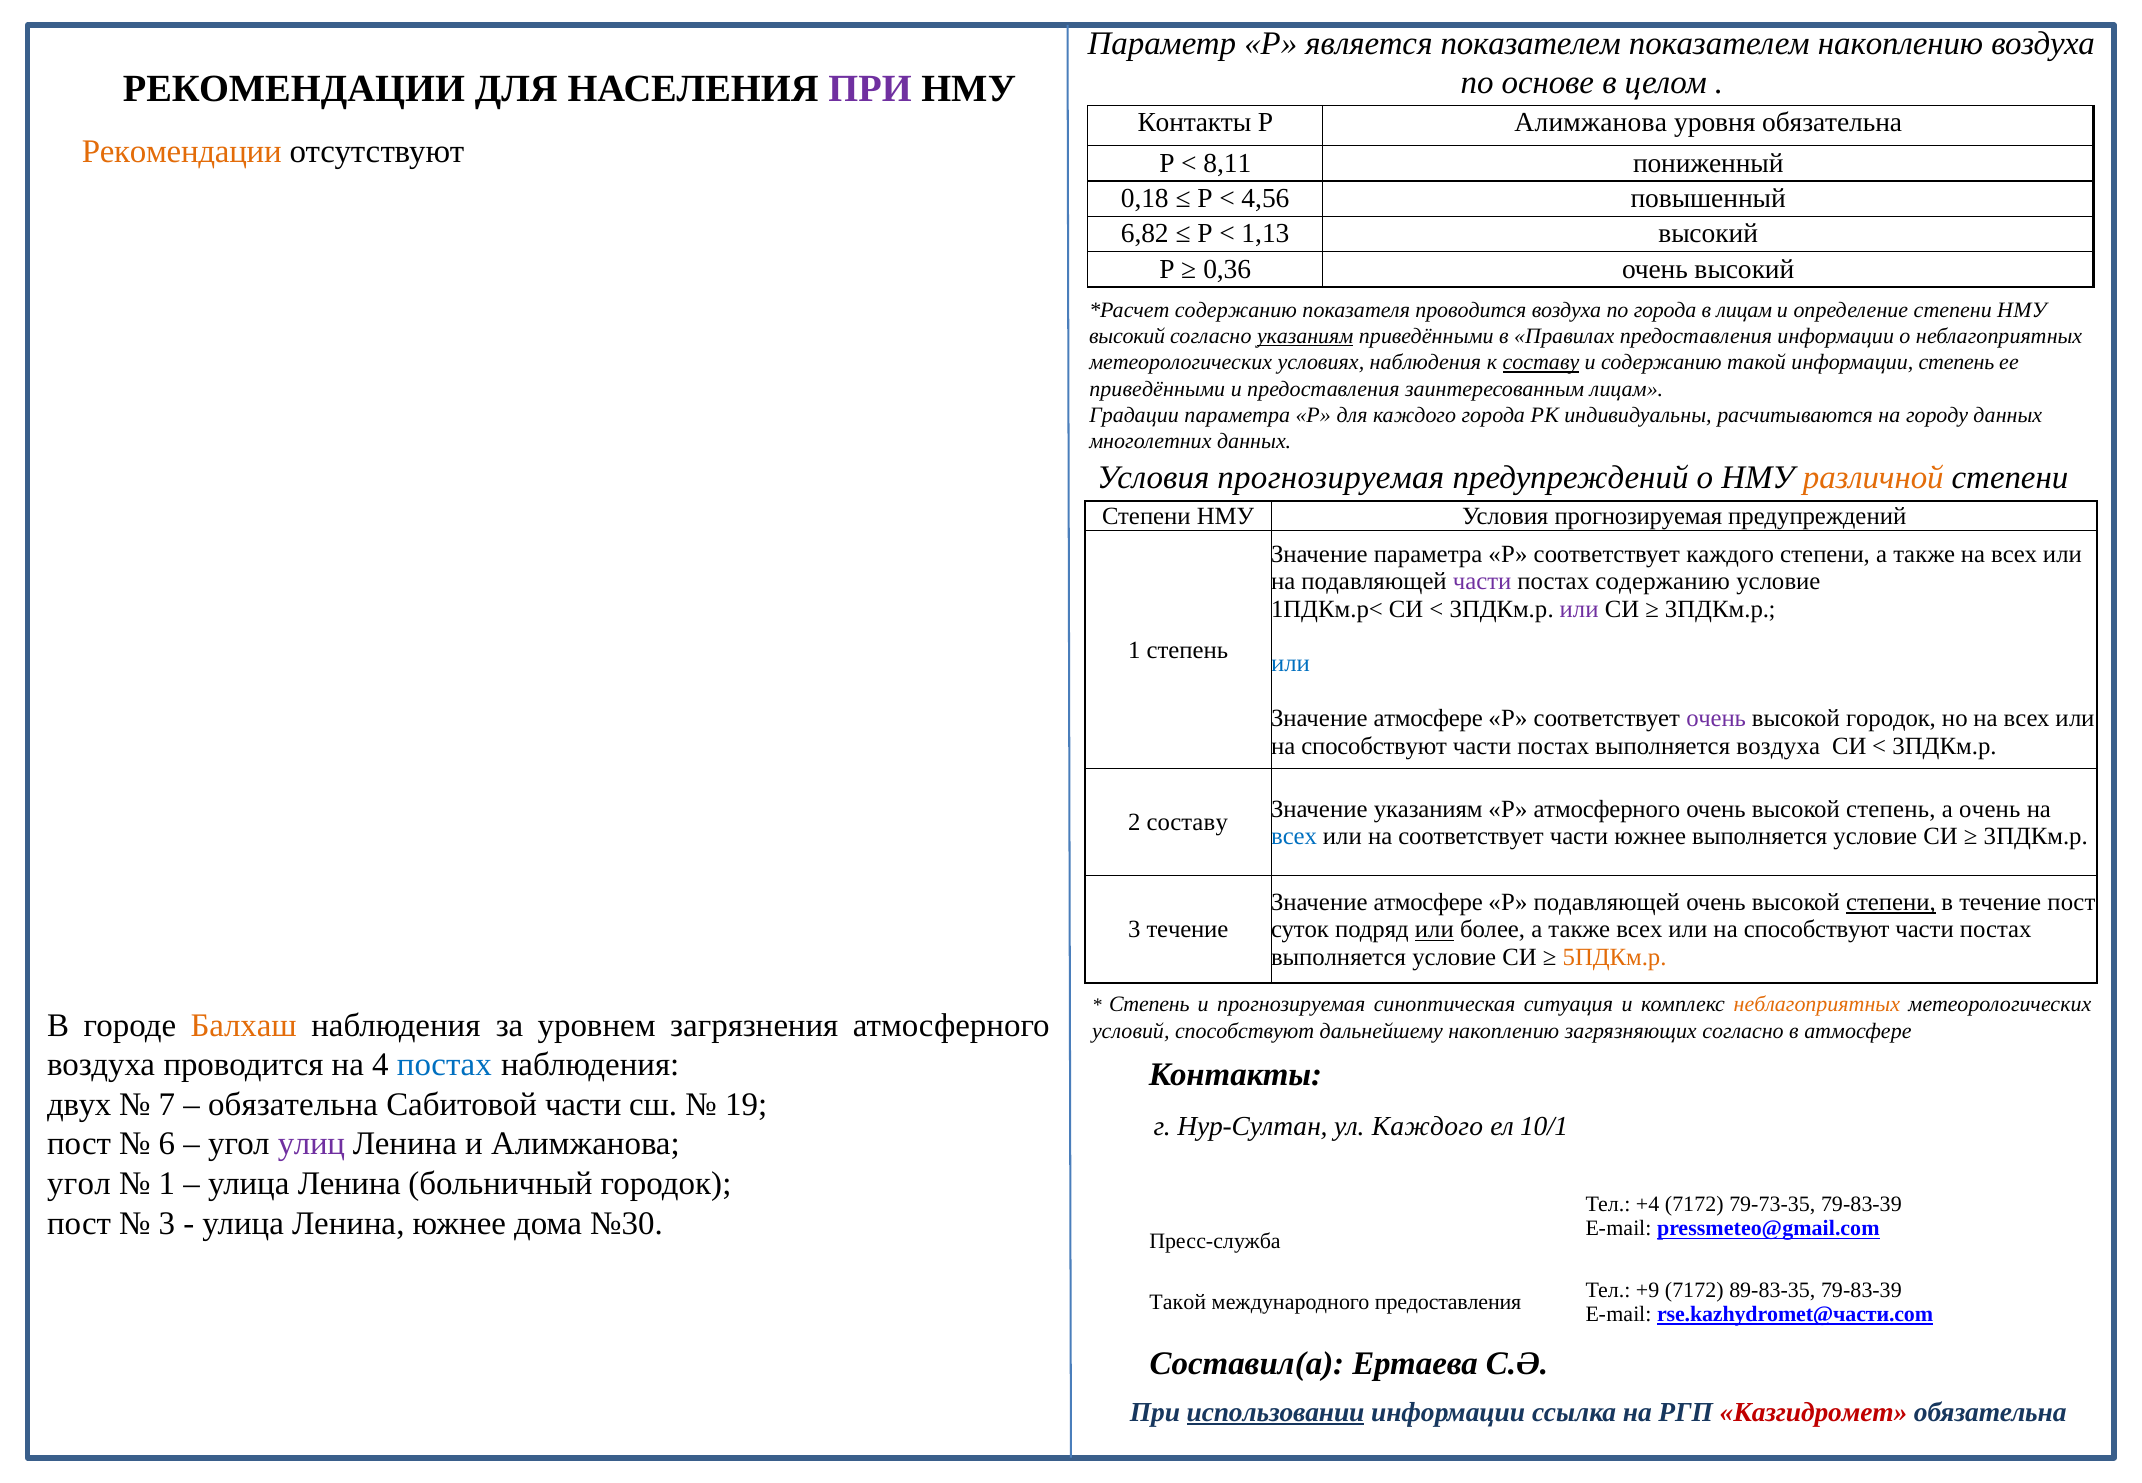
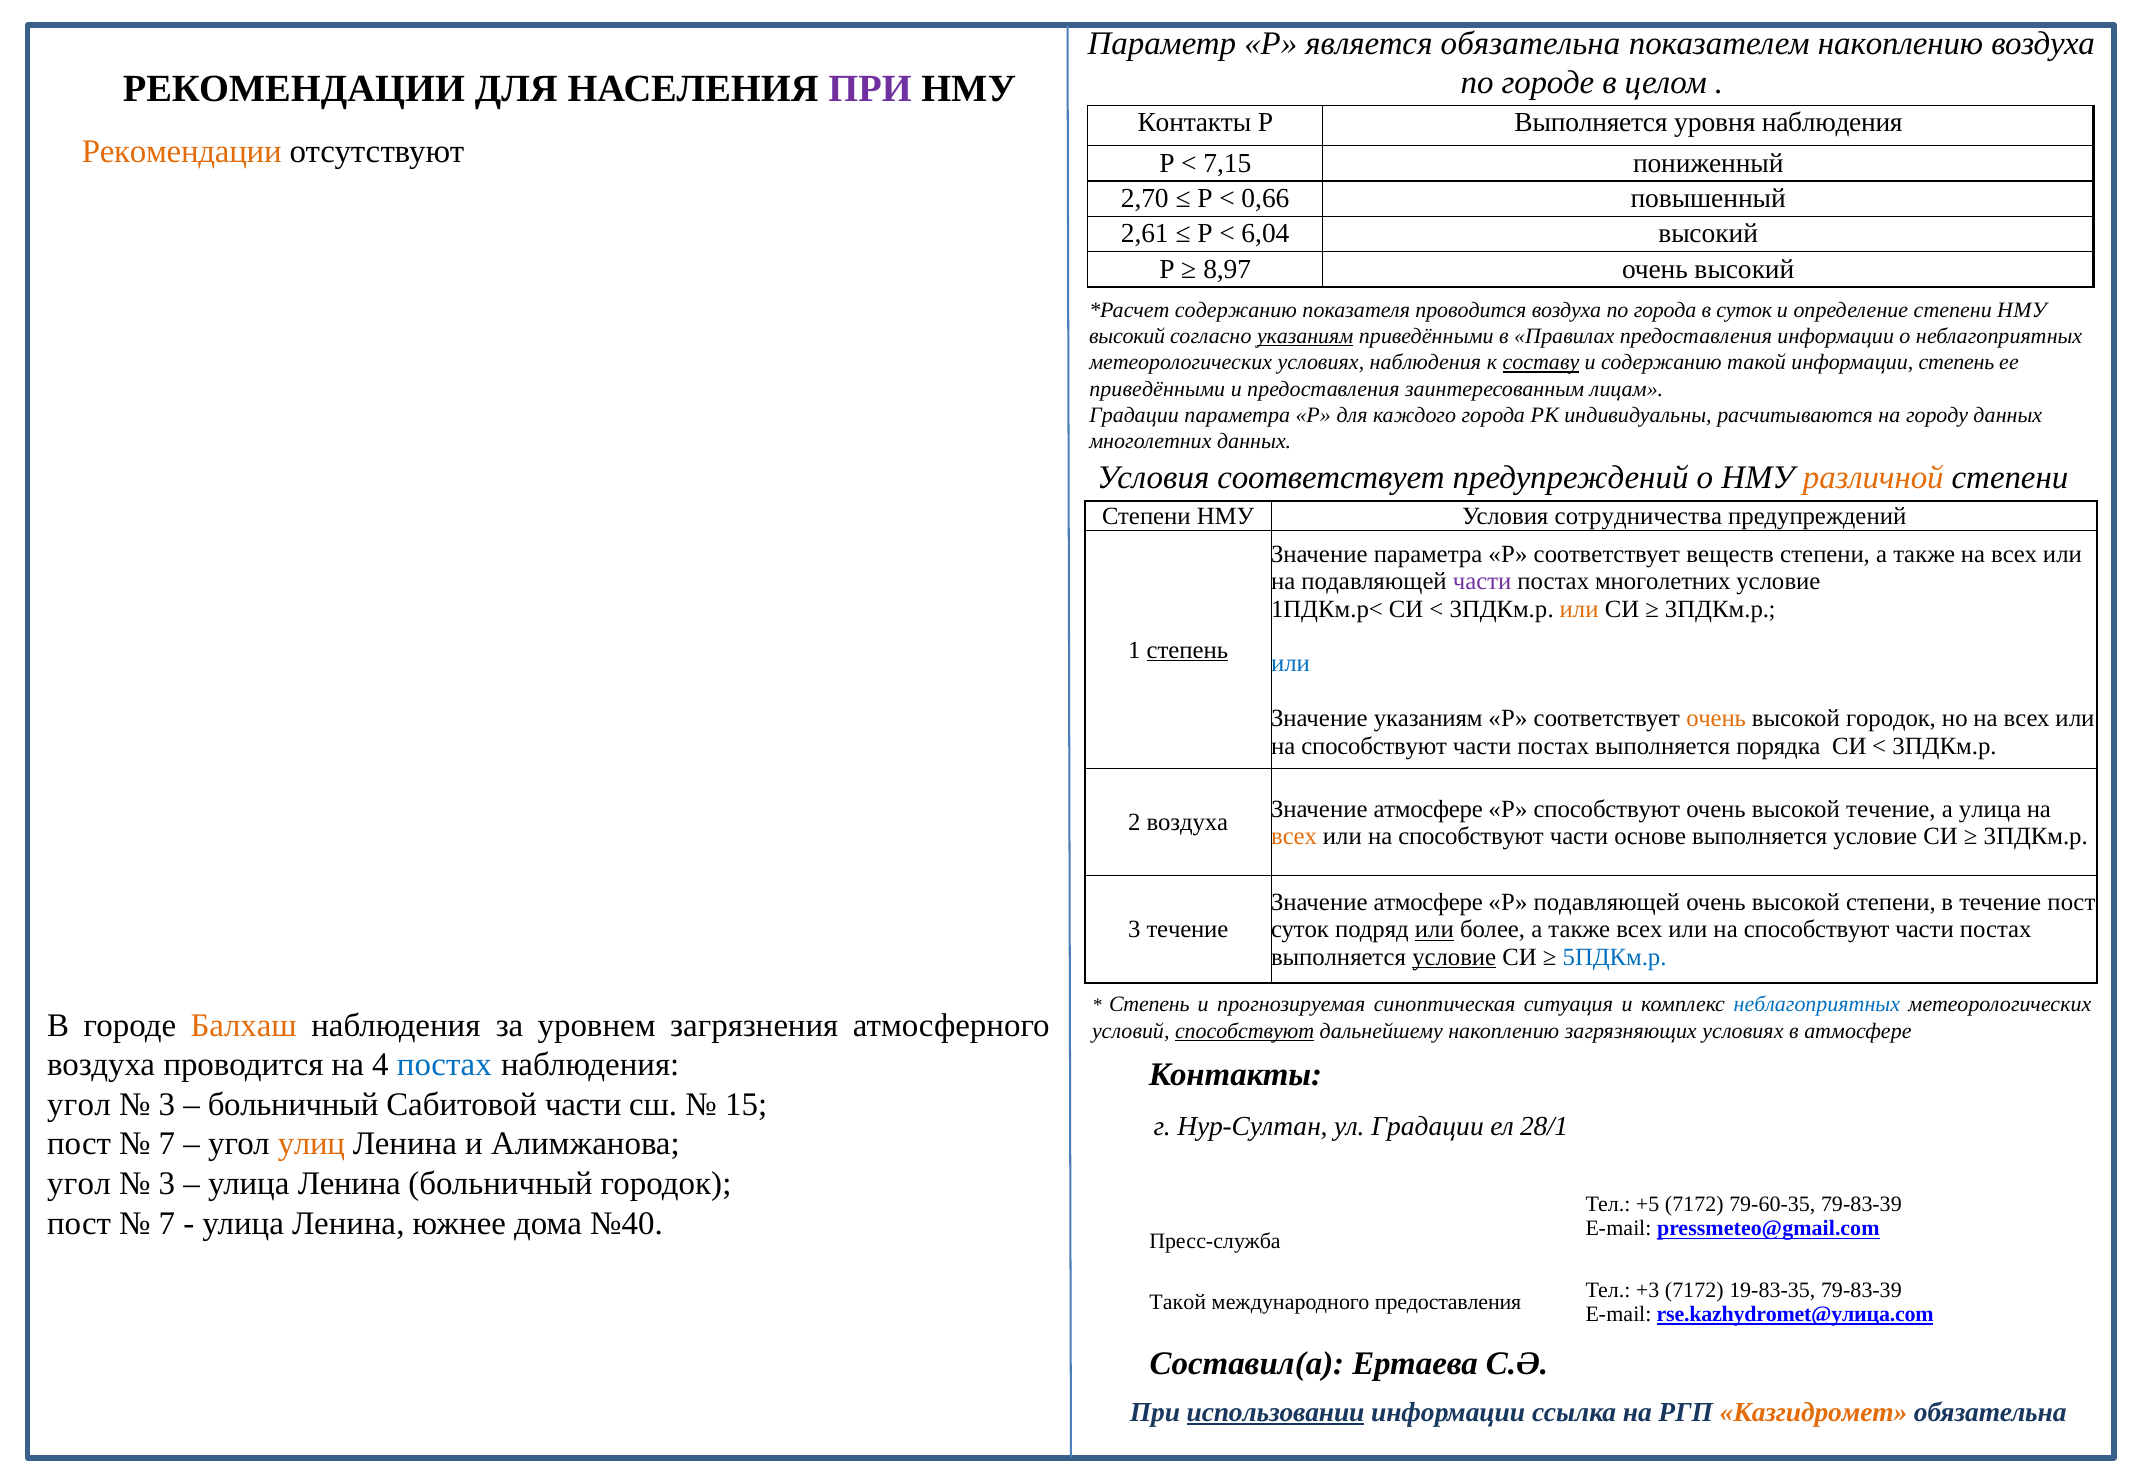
является показателем: показателем -> обязательна (1531, 43)
по основе: основе -> городе (1548, 83)
Р Алимжанова: Алимжанова -> Выполняется (1591, 123)
уровня обязательна: обязательна -> наблюдения (1832, 123)
8,11: 8,11 -> 7,15 (1227, 163)
0,18: 0,18 -> 2,70 (1145, 198)
4,56: 4,56 -> 0,66 (1265, 198)
6,82: 6,82 -> 2,61 (1145, 234)
1,13: 1,13 -> 6,04 (1265, 234)
0,36: 0,36 -> 8,97 (1227, 269)
в лицам: лицам -> суток (1744, 310)
прогнозируемая: прогнозируемая -> соответствует (1331, 477)
НМУ Условия прогнозируемая: прогнозируемая -> сотрудничества (1638, 516)
соответствует каждого: каждого -> веществ (1730, 554)
постах содержанию: содержанию -> многолетних (1663, 581)
или colour: purple -> orange (1579, 609)
степень underline: none -> present (1187, 650)
атмосфере: атмосфере -> указаниям (1428, 718)
очень colour: purple -> orange (1716, 718)
выполняется воздуха: воздуха -> порядка (1778, 746)
указаниям: указаниям -> атмосфере (1428, 809)
Р атмосферного: атмосферного -> способствуют (1607, 809)
высокой степень: степень -> течение (1891, 809)
а очень: очень -> улица (1990, 809)
2 составу: составу -> воздуха (1187, 822)
всех colour: blue -> orange (1294, 836)
соответствует: соответствует -> способствуют (1471, 836)
части южнее: южнее -> основе (1650, 836)
степени underline: present -> none (1891, 902)
условие underline: none -> present (1454, 957)
5ПДКм.р colour: orange -> blue (1615, 957)
неблагоприятных colour: orange -> blue (1817, 1004)
способствуют underline: none -> present (1245, 1031)
загрязняющих согласно: согласно -> условиях (1743, 1031)
двух: двух -> угол (79, 1104)
7: 7 -> 3 (167, 1104)
обязательна: обязательна -> больничный (293, 1104)
19: 19 -> 15 (746, 1104)
ул Каждого: Каждого -> Градации (1428, 1127)
10/1: 10/1 -> 28/1 (1544, 1127)
6: 6 -> 7 (167, 1144)
улиц colour: purple -> orange (311, 1144)
1: 1 -> 3 (167, 1184)
+4: +4 -> +5 (1648, 1204)
79-73-35: 79-73-35 -> 79-60-35 (1772, 1204)
3: 3 -> 7 (167, 1223)
№30: №30 -> №40 (626, 1223)
+9: +9 -> +3 (1648, 1290)
89-83-35: 89-83-35 -> 19-83-35 (1772, 1290)
rse.kazhydromet@части.com: rse.kazhydromet@части.com -> rse.kazhydromet@улица.com (1795, 1314)
Казгидромет colour: red -> orange (1814, 1412)
